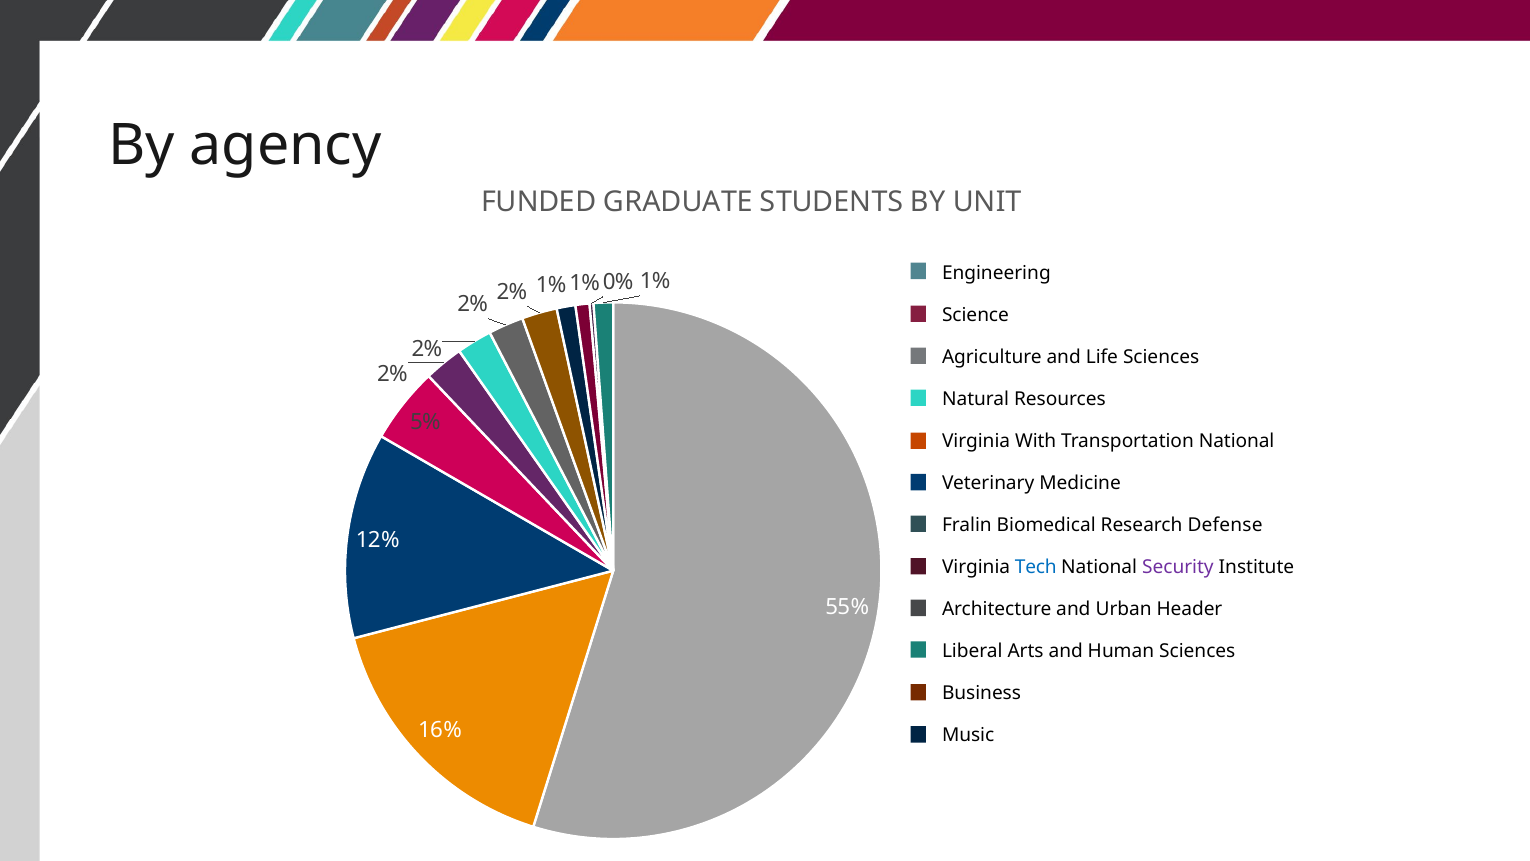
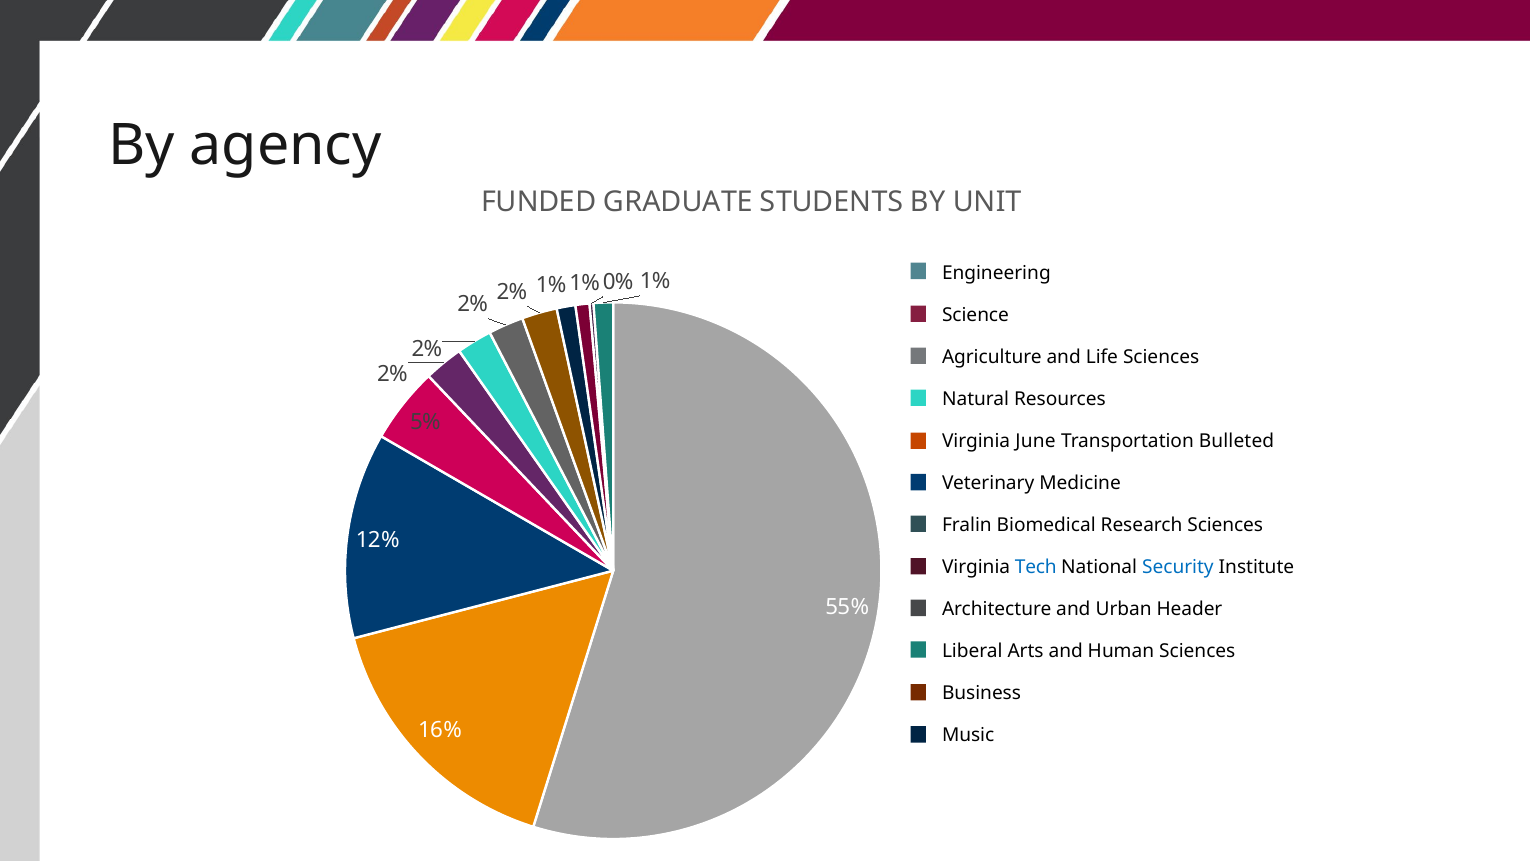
With: With -> June (1036, 441)
Transportation National: National -> Bulleted (1237, 441)
Defense: Defense -> Sciences (1225, 525)
Security colour: purple -> blue (1178, 567)
